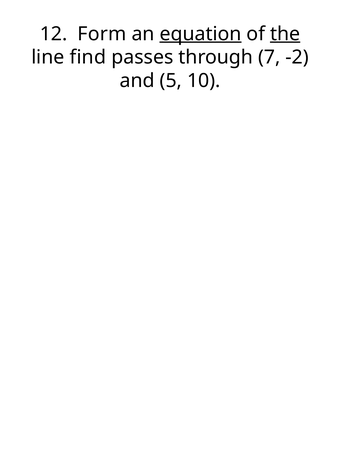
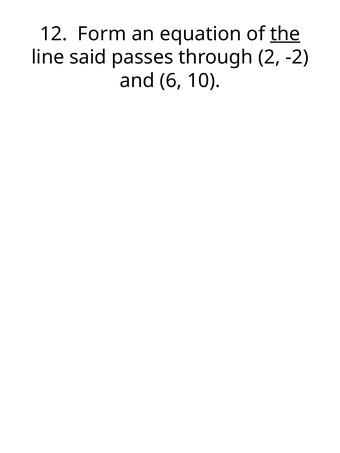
equation underline: present -> none (201, 34)
find: find -> said (88, 57)
7: 7 -> 2 (269, 57)
5: 5 -> 6 (171, 81)
